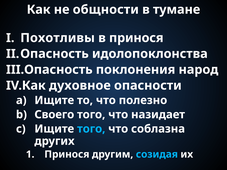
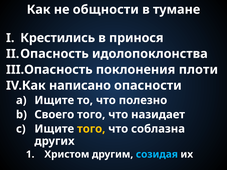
Похотливы: Похотливы -> Крестились (58, 38)
народ: народ -> плоти (198, 70)
духовное: духовное -> написано (80, 86)
того colour: light blue -> yellow (91, 129)
Принося: Принося -> Христом (67, 155)
